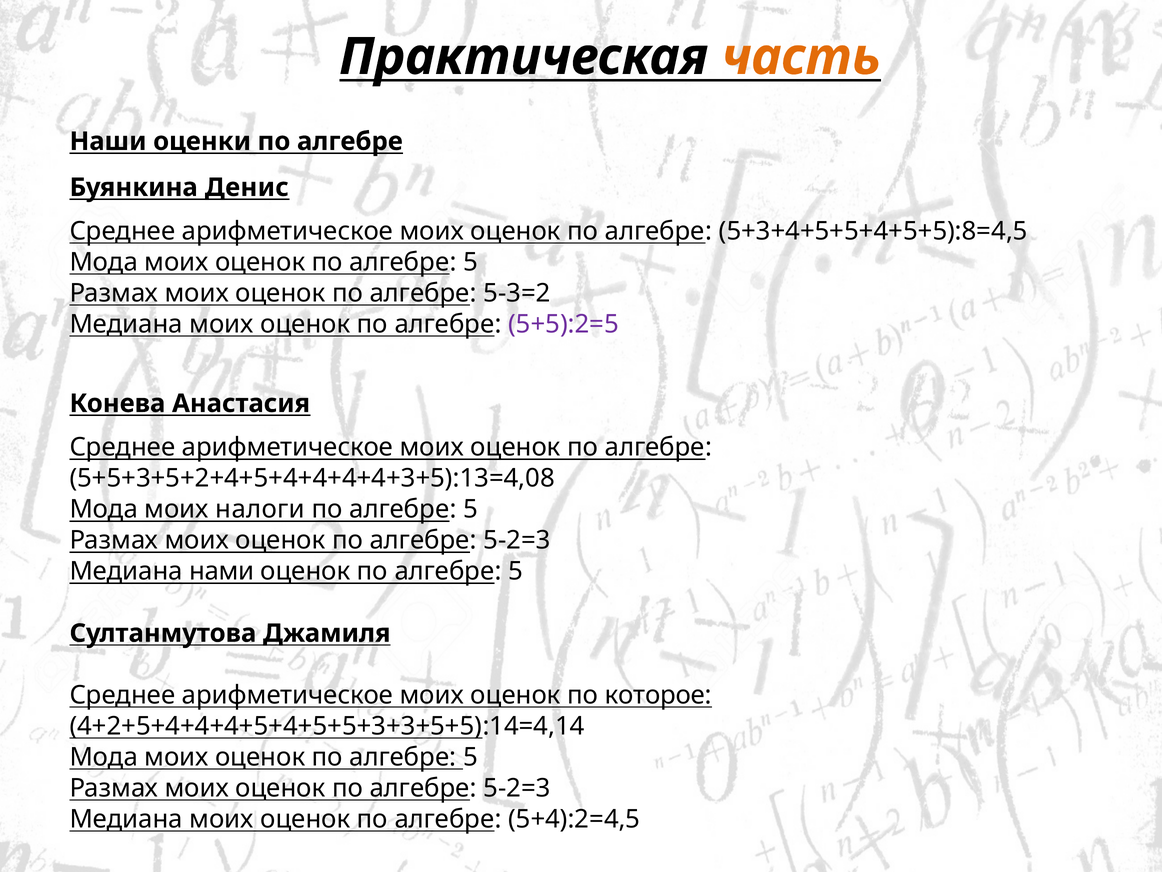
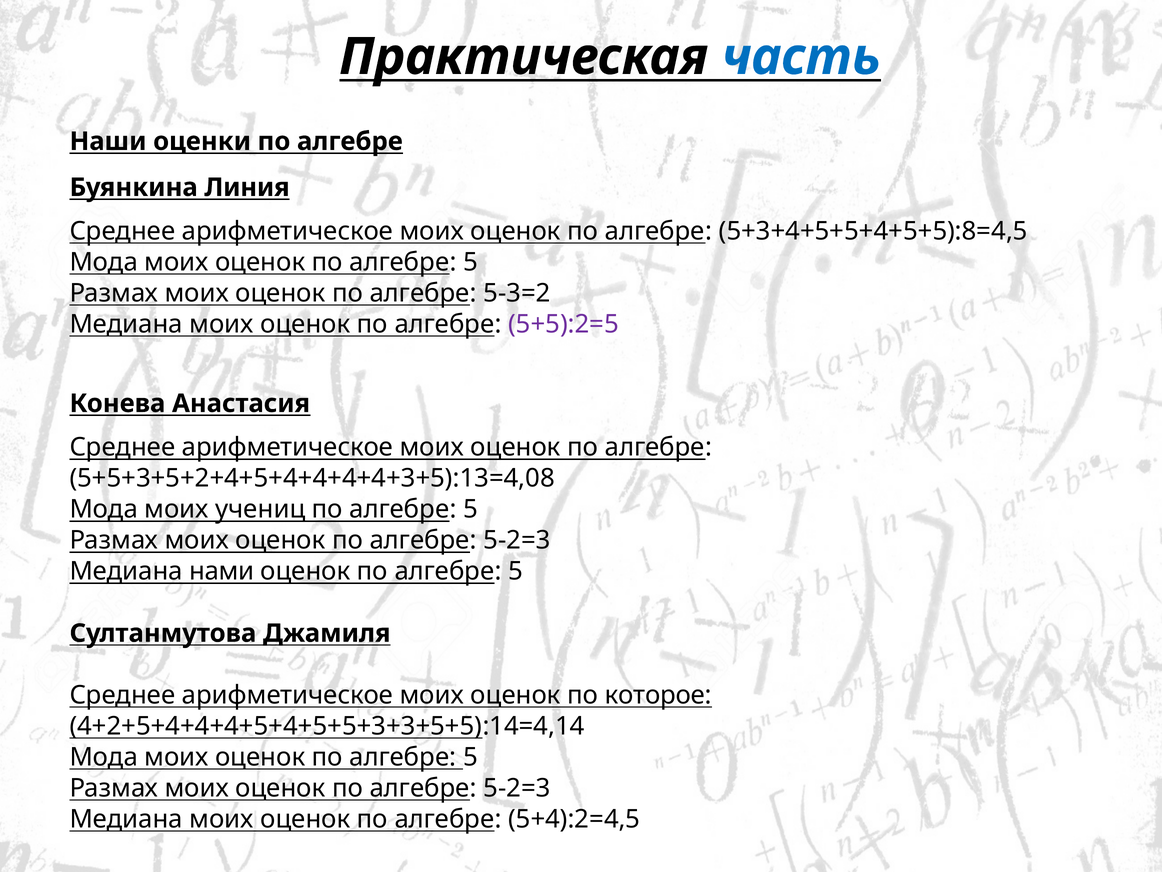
часть colour: orange -> blue (801, 57)
Денис: Денис -> Линия (247, 187)
налоги: налоги -> учениц (260, 509)
